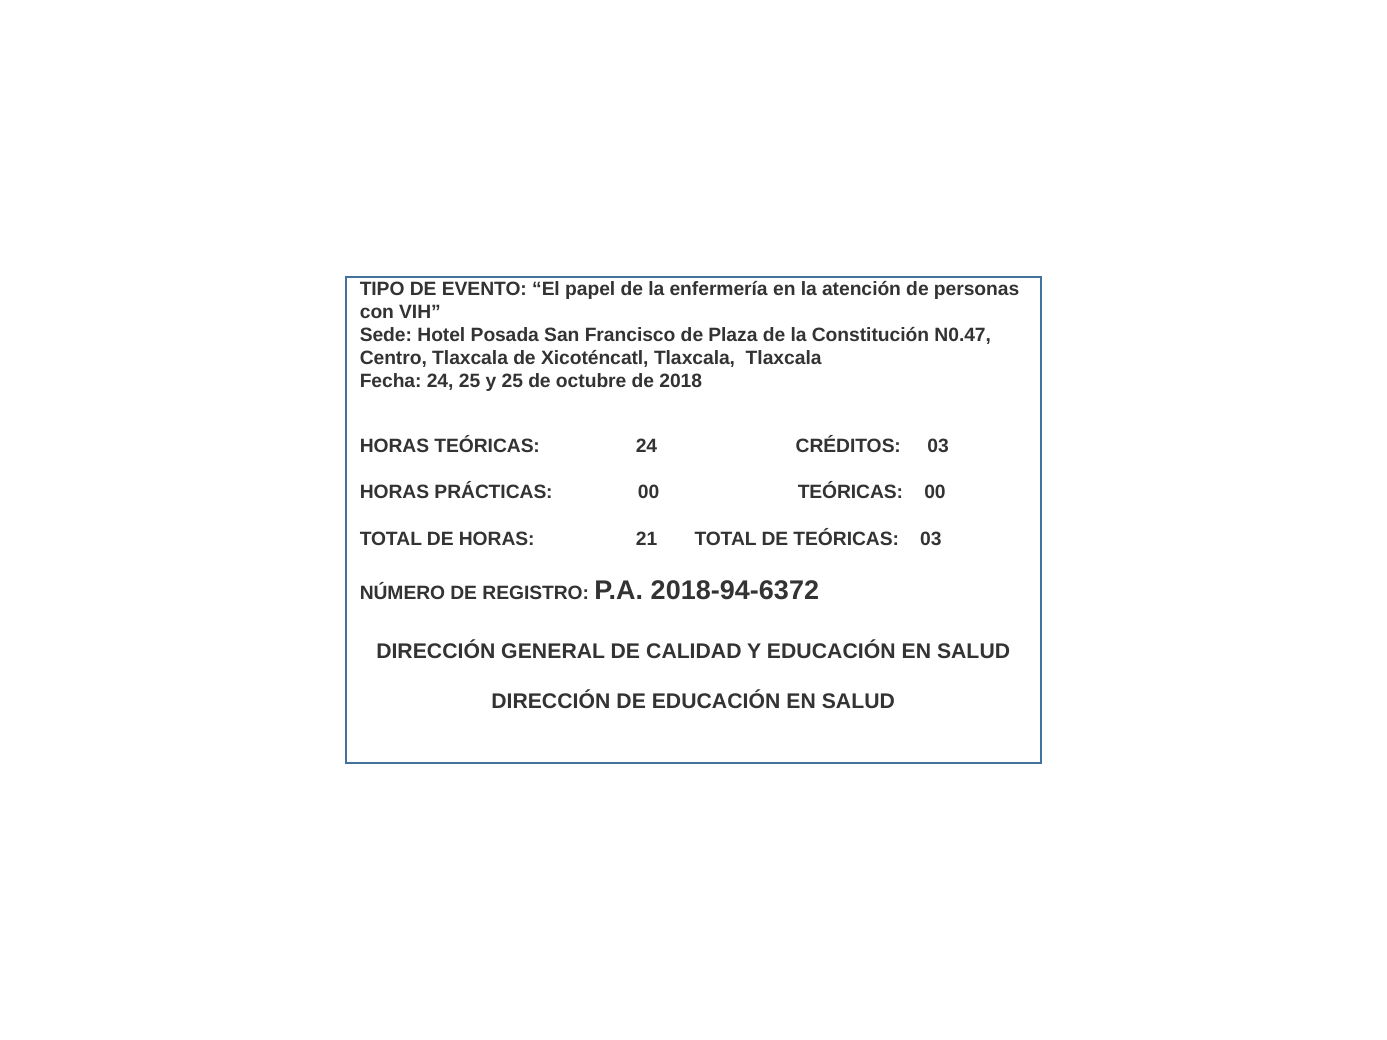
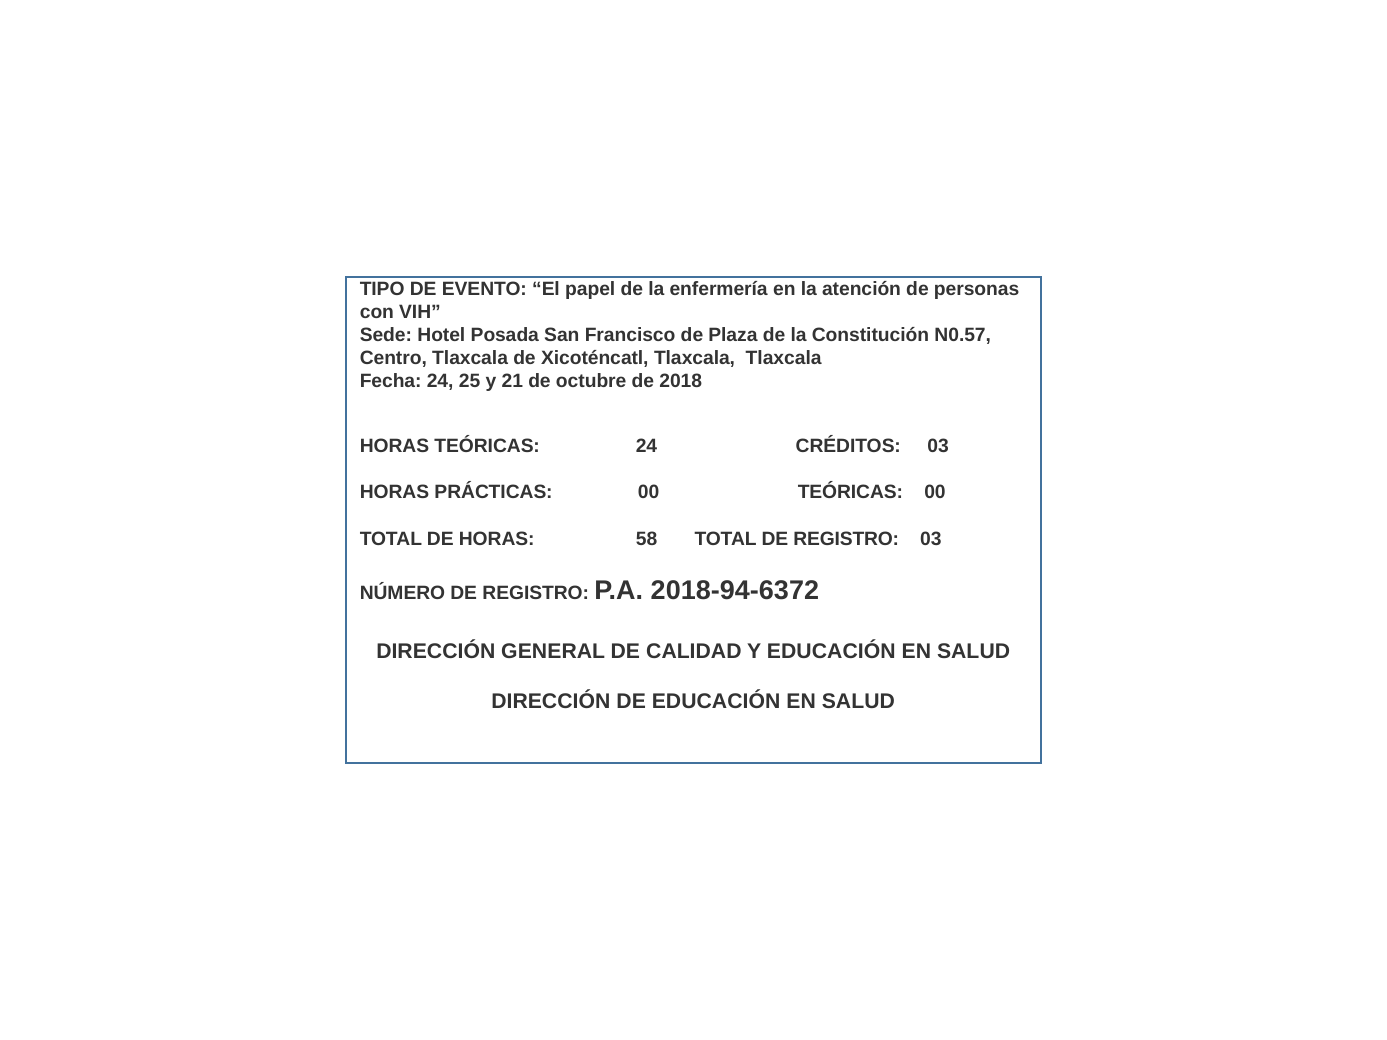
N0.47: N0.47 -> N0.57 (963, 335)
y 25: 25 -> 21 (512, 381)
21: 21 -> 58 (647, 539)
TOTAL DE TEÓRICAS: TEÓRICAS -> REGISTRO (846, 539)
